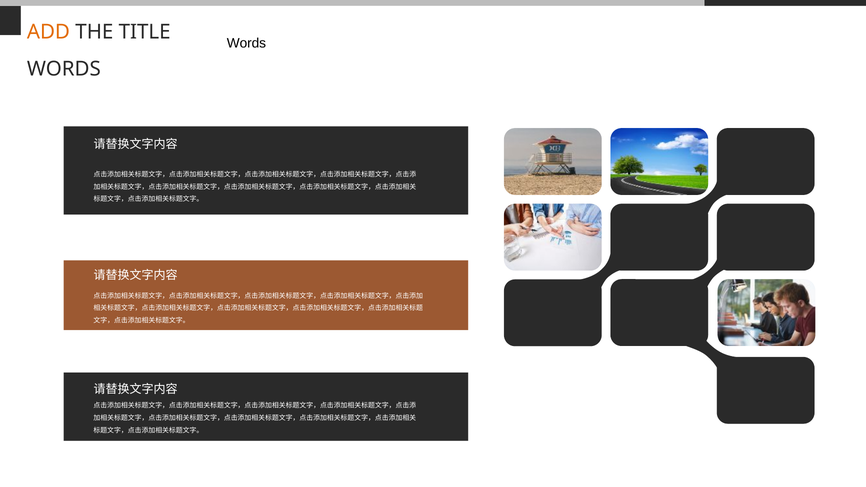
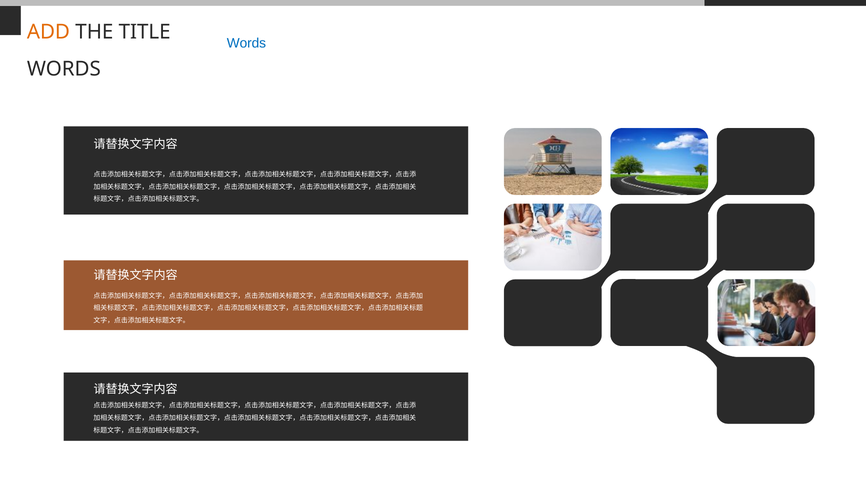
Words colour: black -> blue (246, 43)
